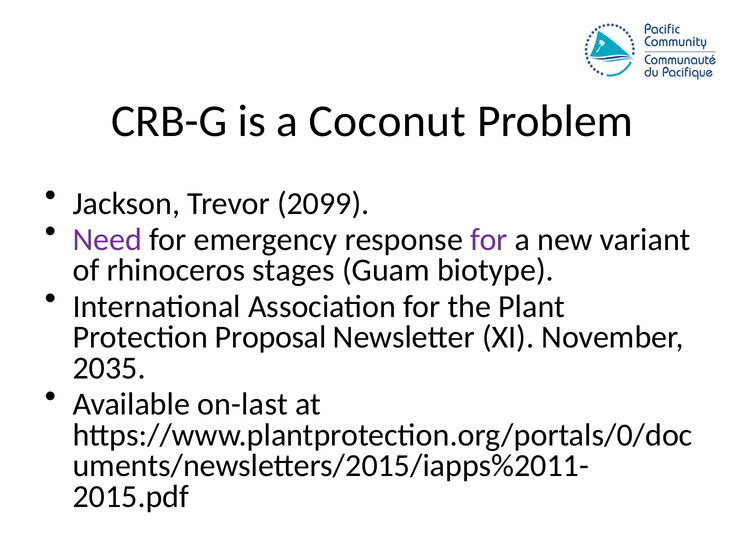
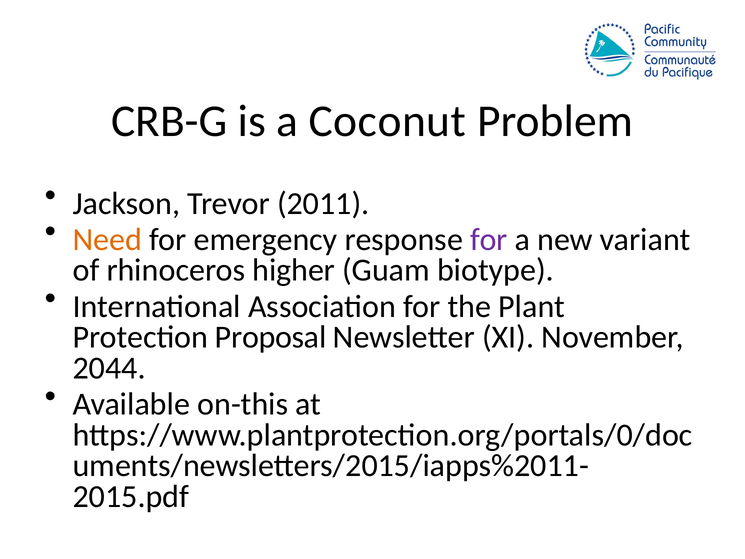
2099: 2099 -> 2011 (323, 203)
Need colour: purple -> orange (107, 239)
stages: stages -> higher (294, 270)
2035: 2035 -> 2044 (109, 368)
on-last: on-last -> on-this (243, 404)
